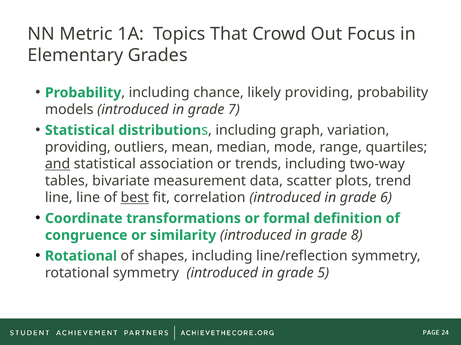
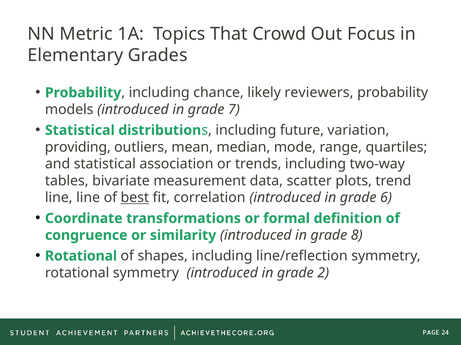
likely providing: providing -> reviewers (319, 93)
graph: graph -> future (302, 131)
and underline: present -> none (58, 164)
5: 5 -> 2 (323, 273)
